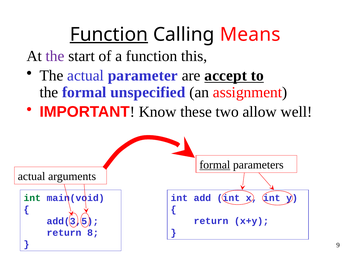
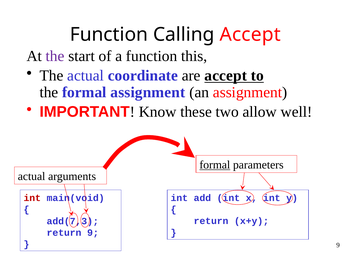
Function underline: present -> none (109, 34)
Calling Means: Means -> Accept (250, 34)
parameter: parameter -> coordinate (143, 76)
formal unspecified: unspecified -> assignment (148, 92)
int colour: green -> red (32, 198)
add(3,5: add(3,5 -> add(7,3 (73, 222)
return 8: 8 -> 9 (93, 233)
